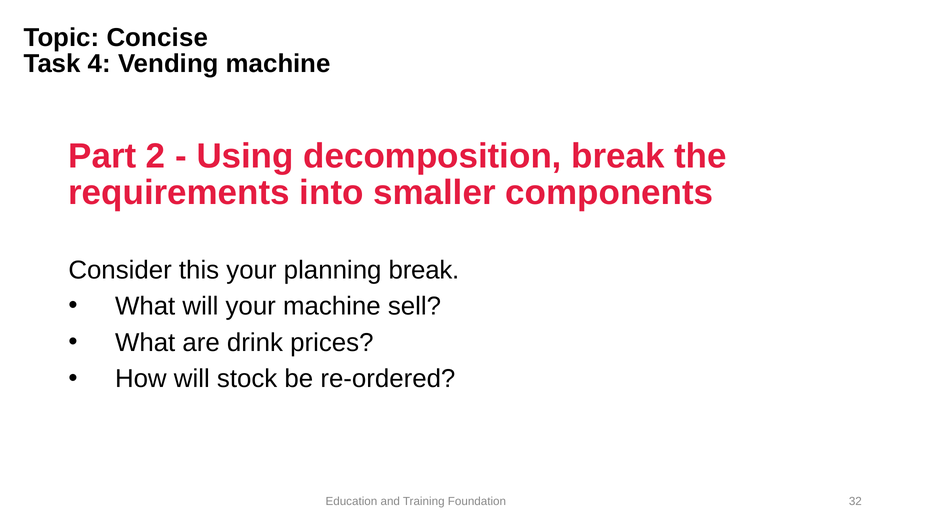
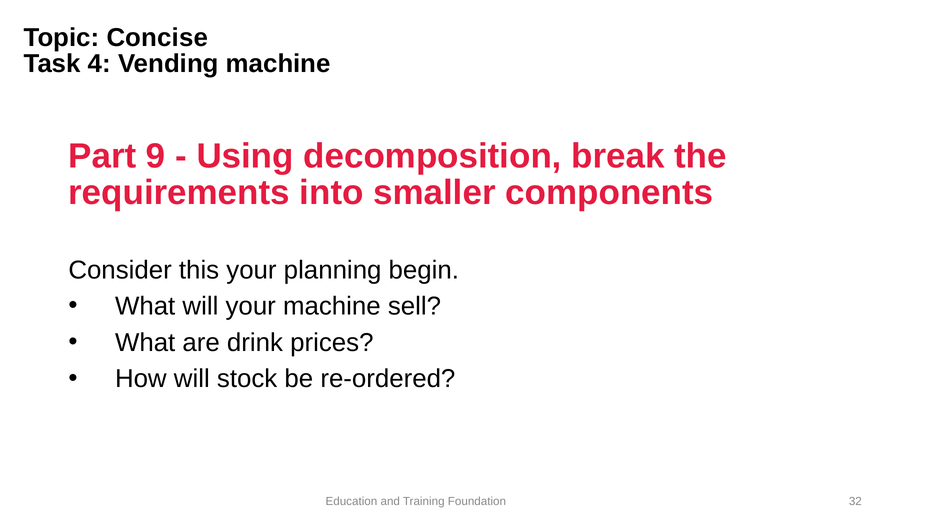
2: 2 -> 9 (156, 156)
planning break: break -> begin (424, 270)
